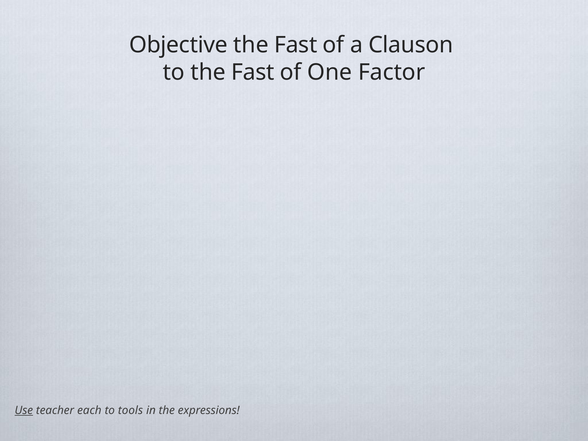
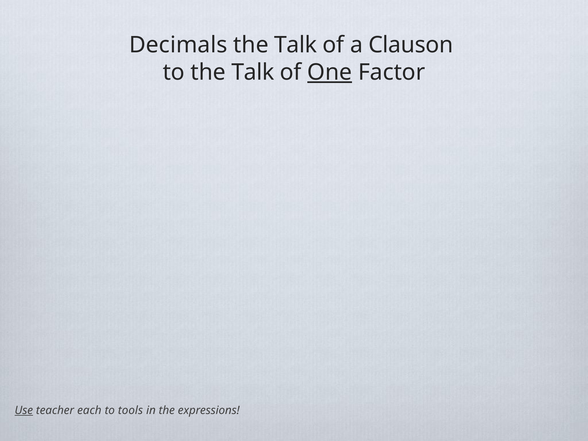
Objective: Objective -> Decimals (178, 45)
Fast: Fast -> Talk (296, 45)
to the Fast: Fast -> Talk (253, 72)
One underline: none -> present (330, 72)
